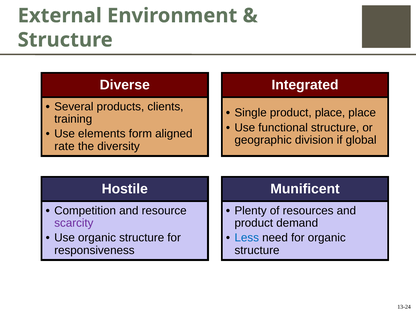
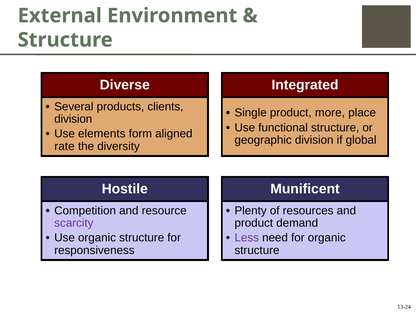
product place: place -> more (330, 113)
training: training -> division (73, 119)
Less colour: blue -> purple (247, 238)
